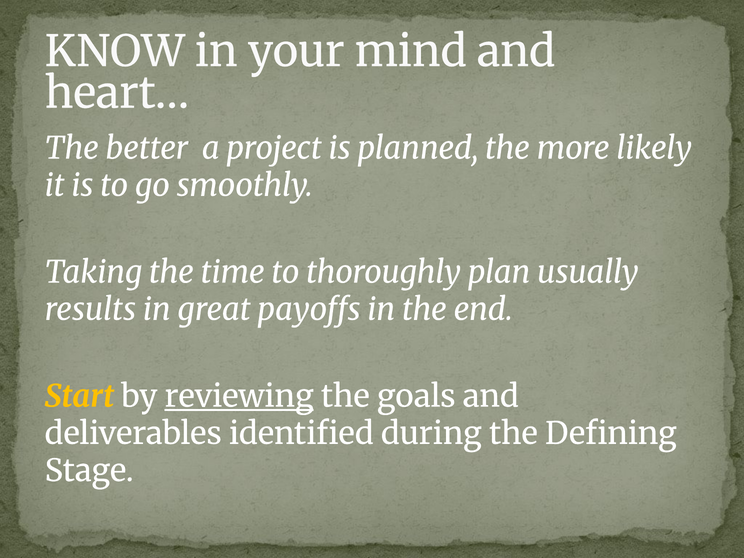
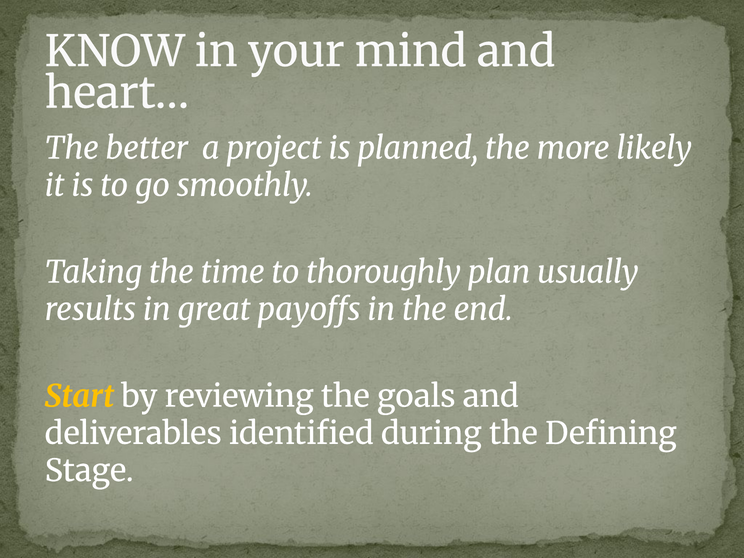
reviewing underline: present -> none (239, 397)
